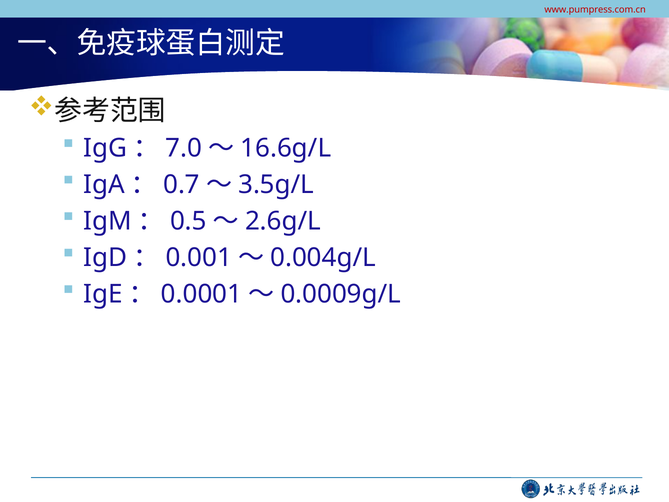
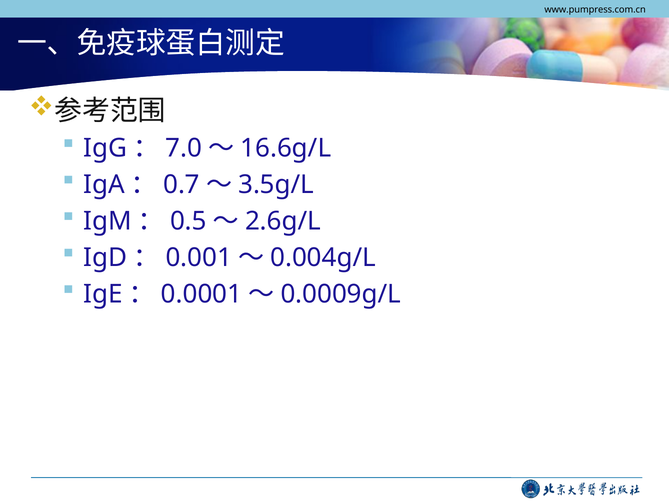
www.pumpress.com.cn colour: red -> black (595, 10)
